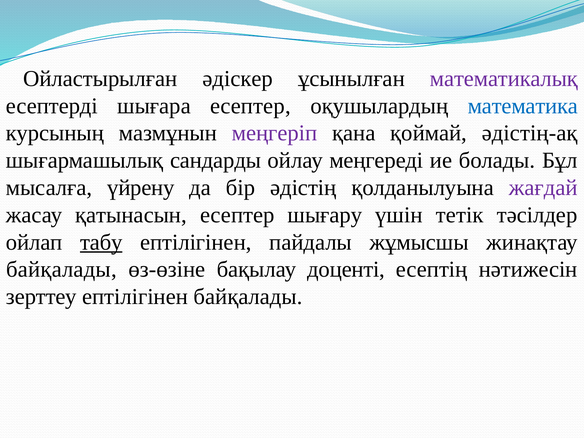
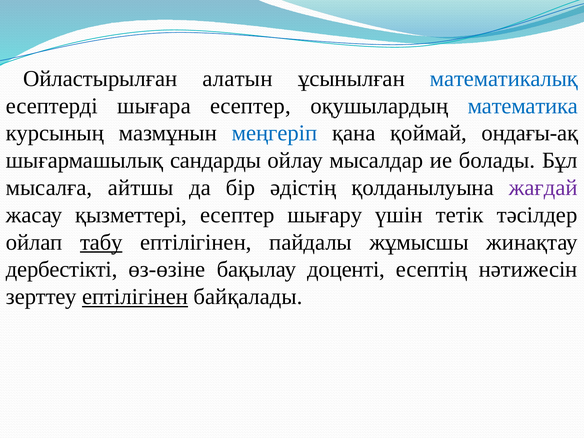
әдіскер: әдіскер -> алатын (238, 79)
математикалық colour: purple -> blue (504, 79)
меңгеріп colour: purple -> blue (275, 133)
әдістің-ақ: әдістің-ақ -> ондағы-ақ (530, 133)
меңгереді: меңгереді -> мысалдар (376, 160)
үйрену: үйрену -> айтшы (141, 188)
қатынасын: қатынасын -> қызметтері (131, 215)
байқалады: байқалады -> дербестікті (62, 269)
ептілігінен underline: none -> present (135, 297)
